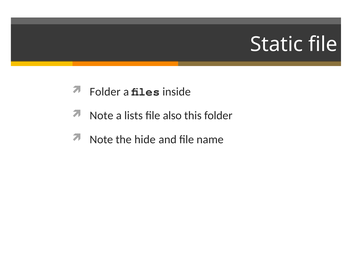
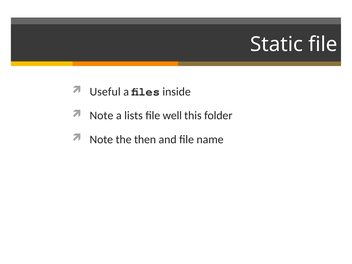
Folder: Folder -> Useful (105, 92)
also: also -> well (172, 116)
hide: hide -> then (145, 139)
